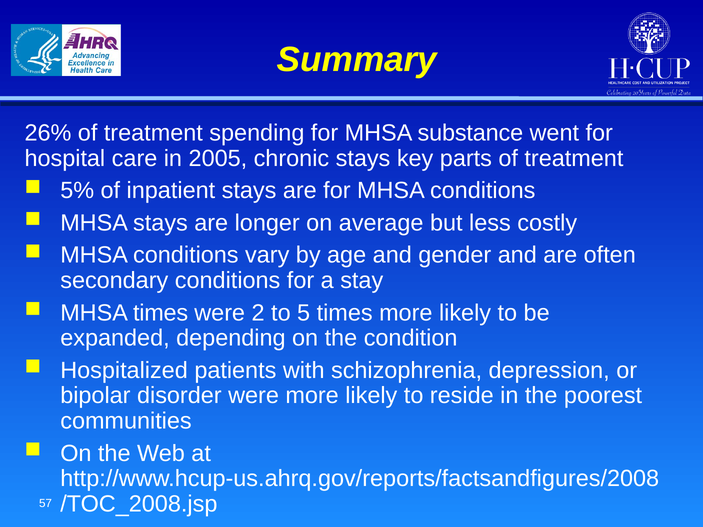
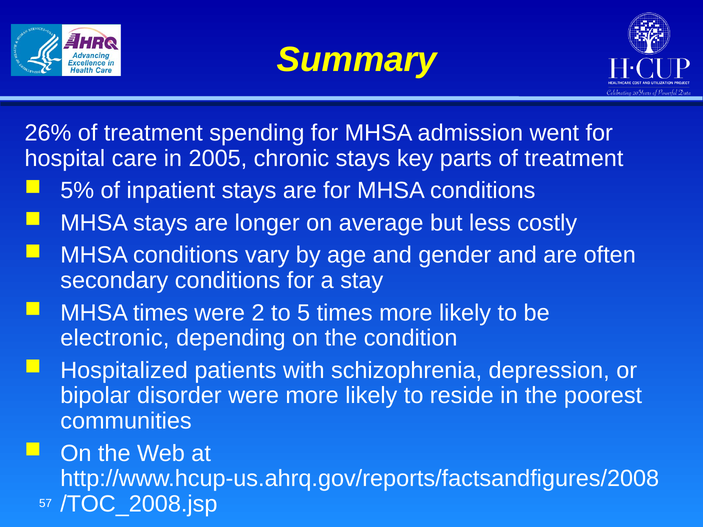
substance: substance -> admission (470, 133)
expanded: expanded -> electronic (115, 338)
